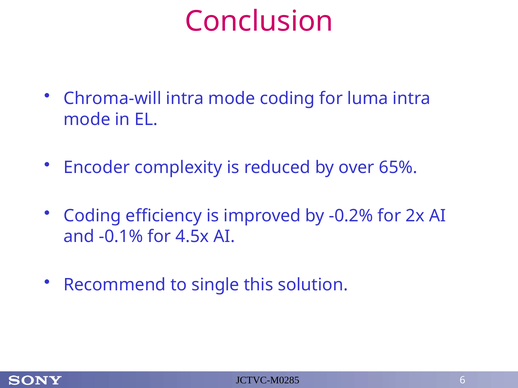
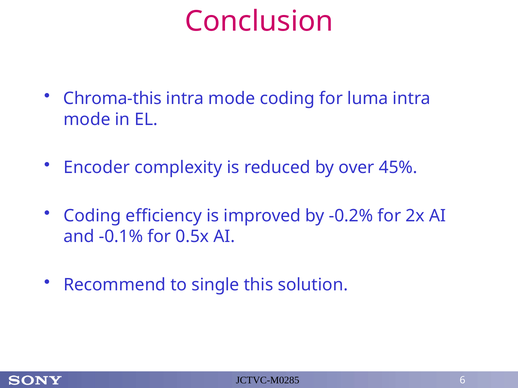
Chroma-will: Chroma-will -> Chroma-this (113, 99)
65%: 65% -> 45% (398, 168)
4.5x: 4.5x -> 0.5x (192, 237)
